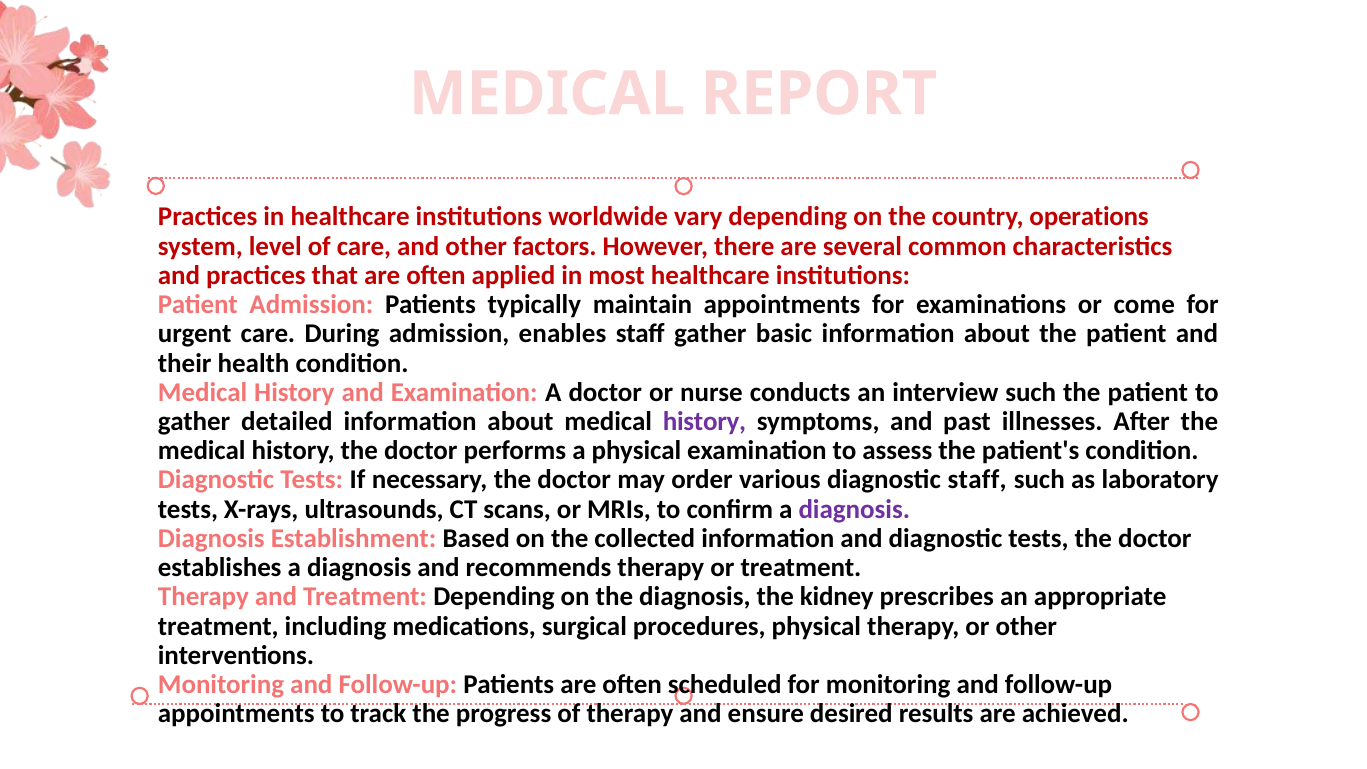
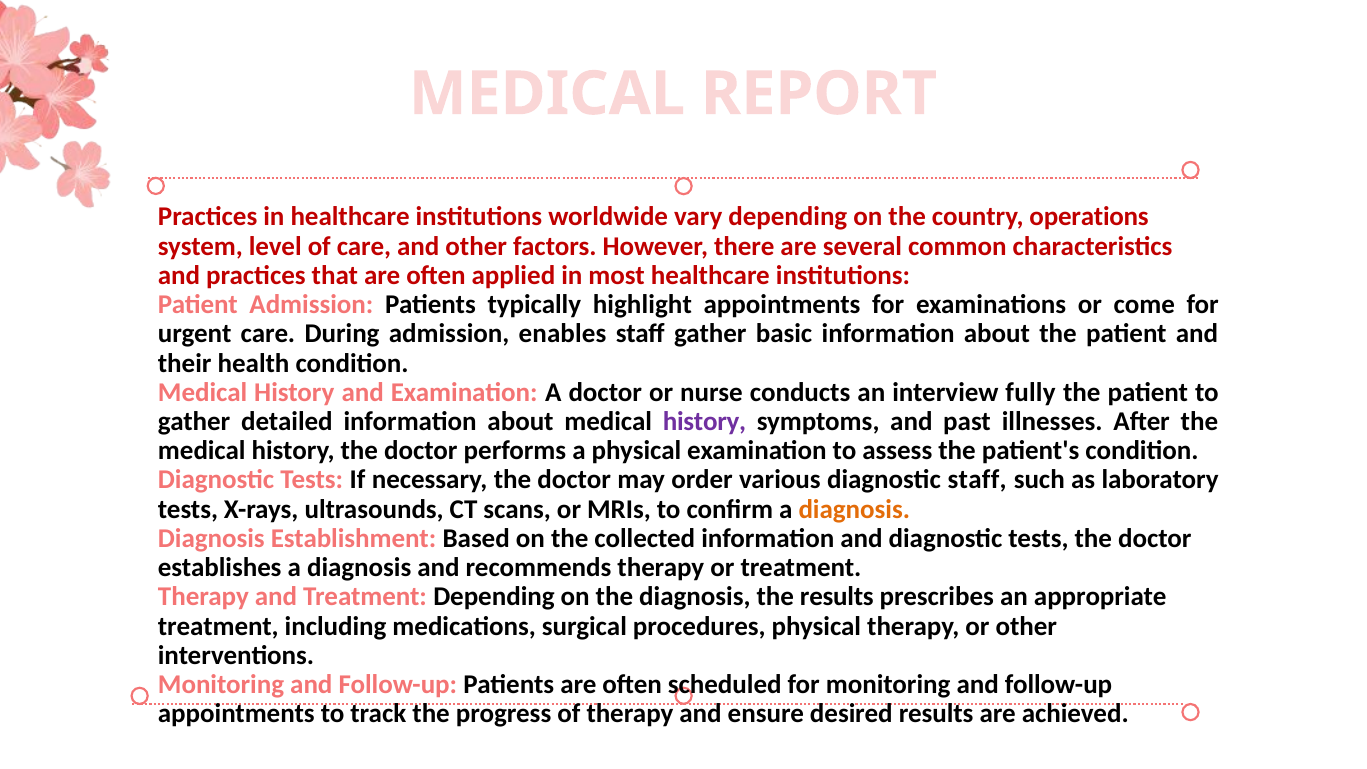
maintain: maintain -> highlight (642, 305)
interview such: such -> fully (1031, 392)
diagnosis colour: purple -> orange (854, 509)
the kidney: kidney -> results (837, 597)
